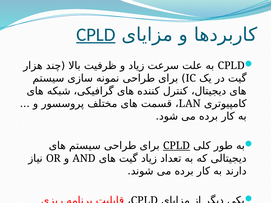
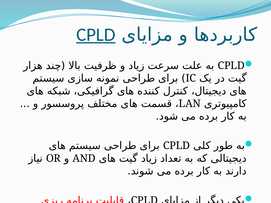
CPLD underline: present -> none (177, 146)
